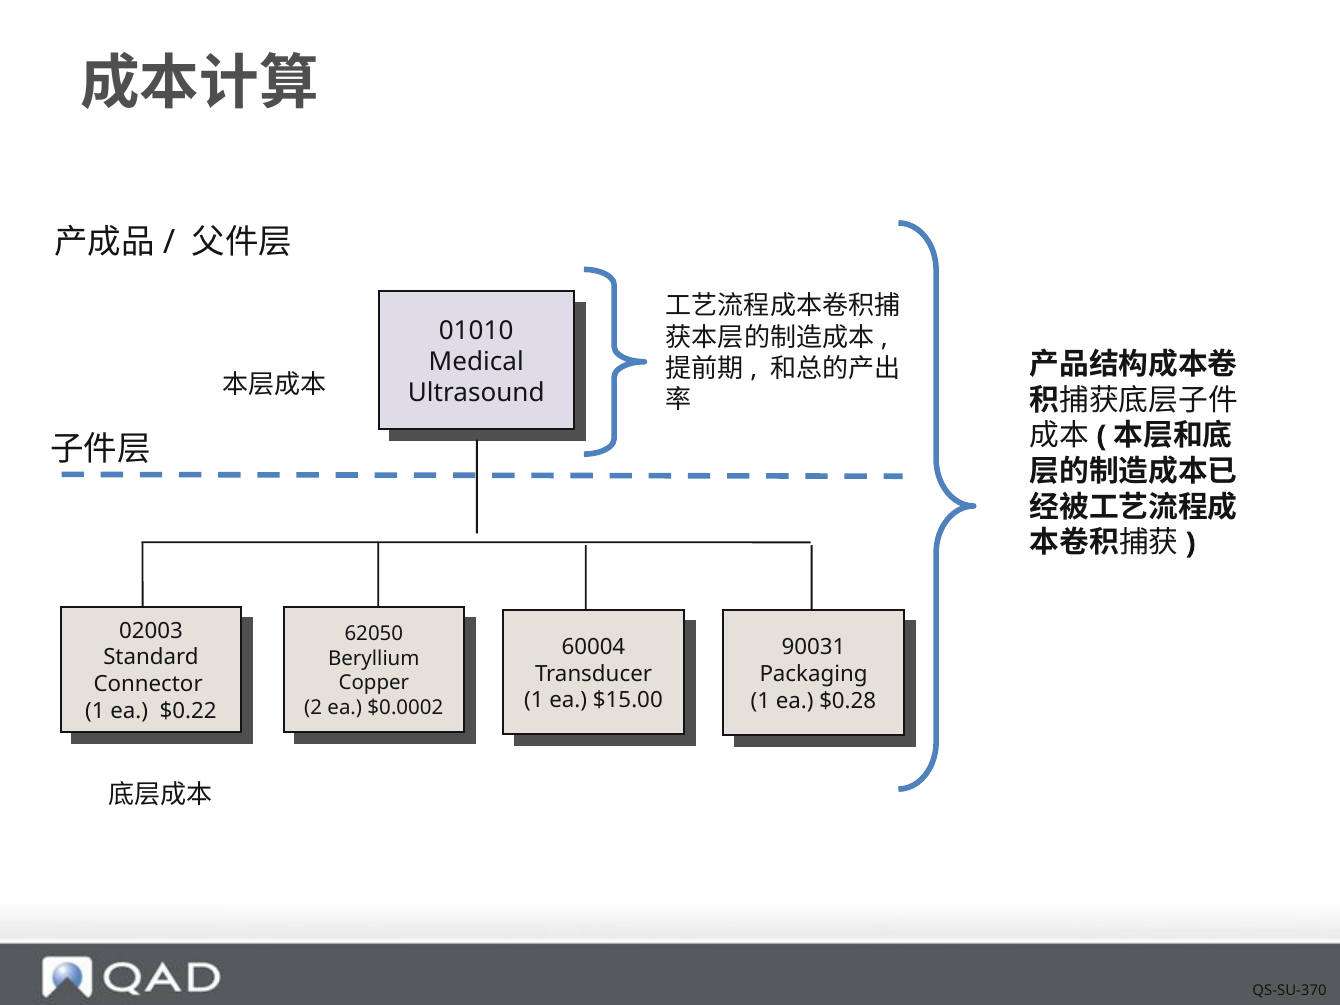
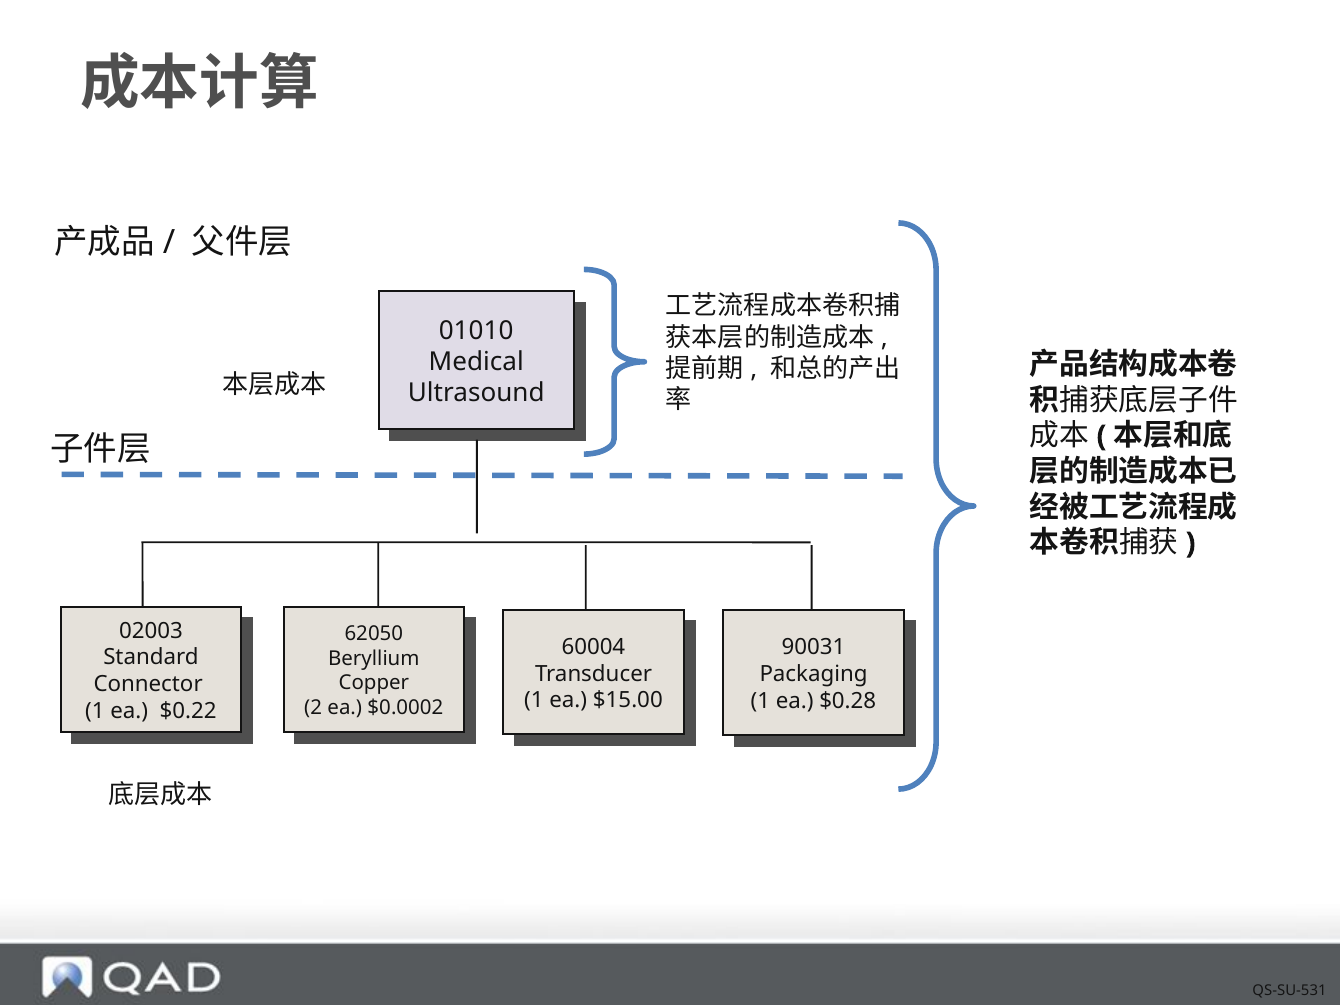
QS-SU-370: QS-SU-370 -> QS-SU-531 (1290, 990)
